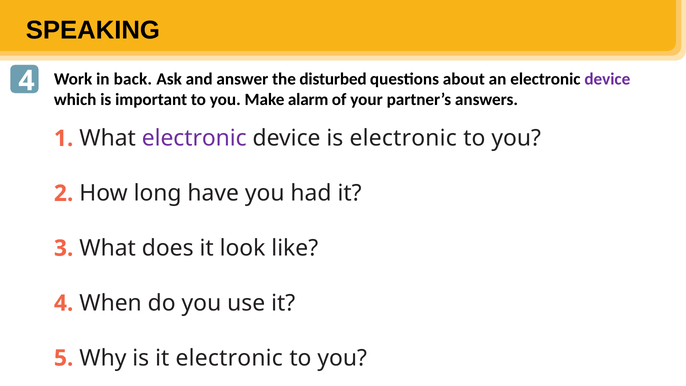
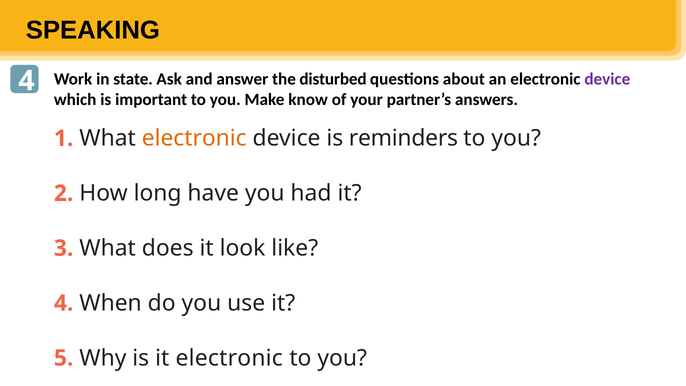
back: back -> state (133, 79)
alarm: alarm -> know (308, 99)
electronic colour: purple -> orange (194, 138)
is electronic: electronic -> reminders (403, 138)
